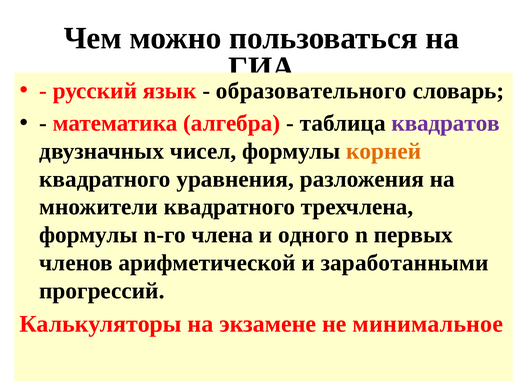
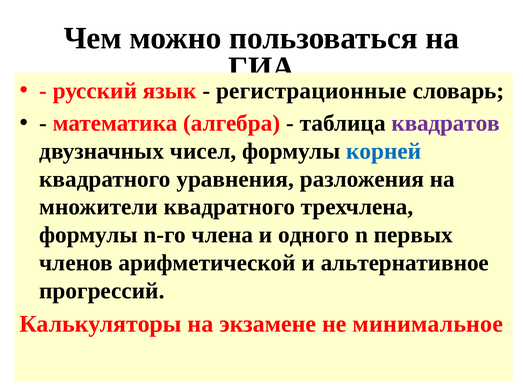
образовательного: образовательного -> регистрационные (311, 91)
корней colour: orange -> blue (384, 151)
заработанными: заработанными -> альтернативное (405, 263)
